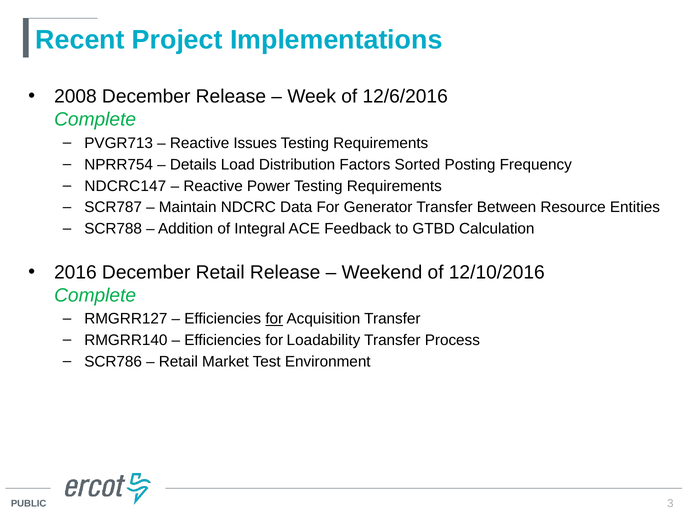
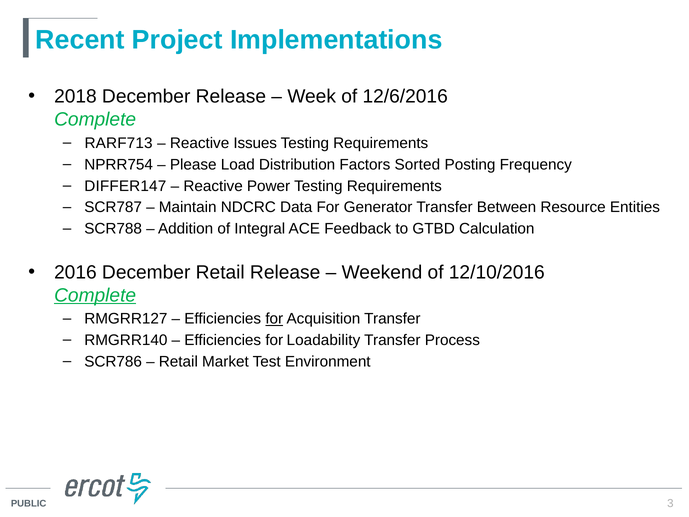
2008: 2008 -> 2018 (75, 97)
PVGR713: PVGR713 -> RARF713 (119, 143)
Details: Details -> Please (193, 164)
NDCRC147: NDCRC147 -> DIFFER147 (125, 186)
Complete underline: none -> present (95, 295)
